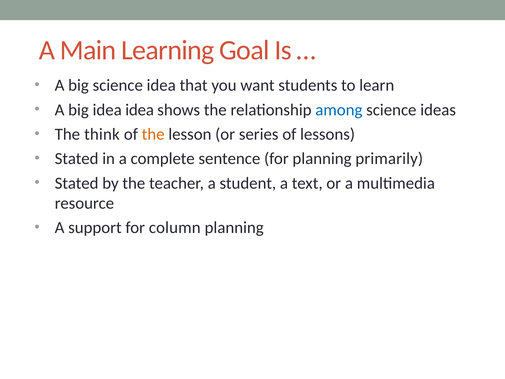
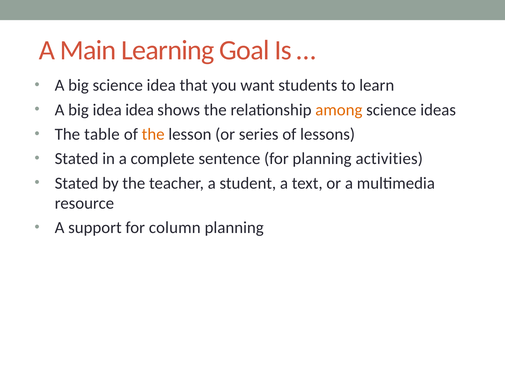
among colour: blue -> orange (339, 110)
think: think -> table (102, 134)
primarily: primarily -> activities (389, 159)
